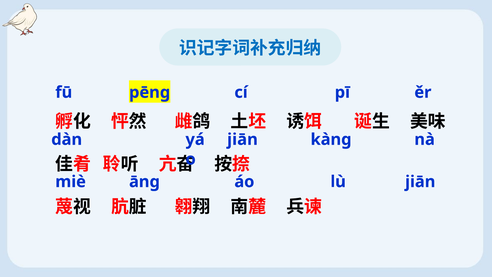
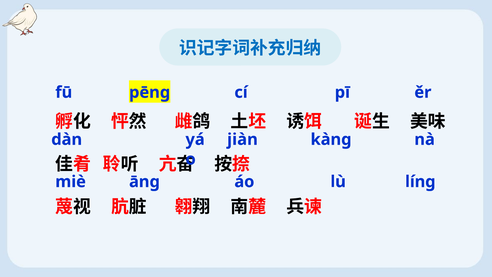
dàn jiān: jiān -> jiàn (242, 139)
lù jiān: jiān -> línɡ (420, 182)
